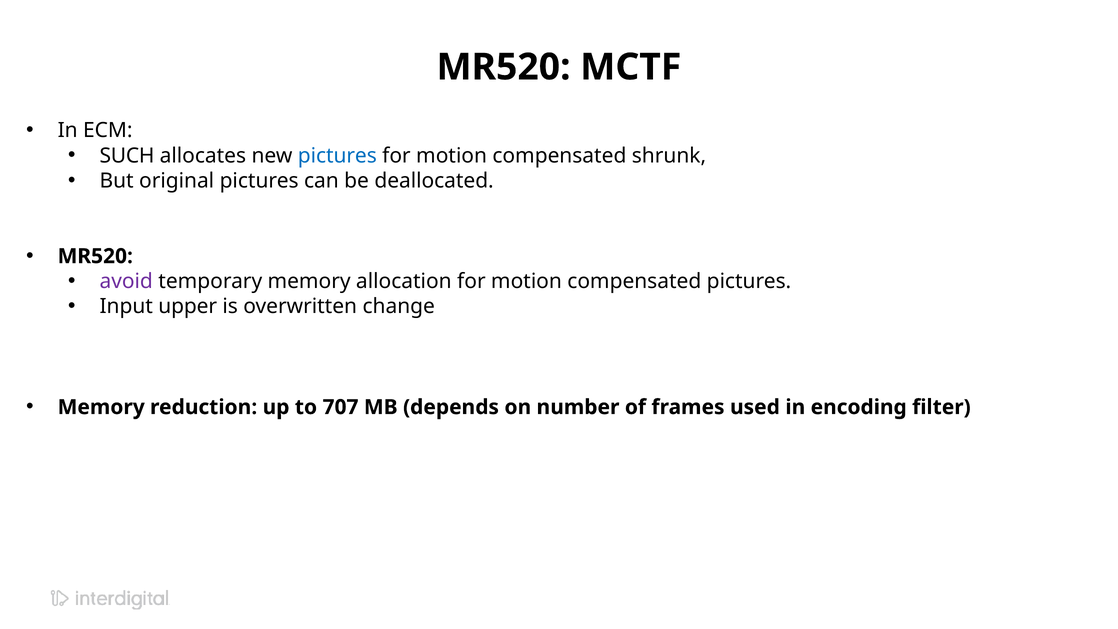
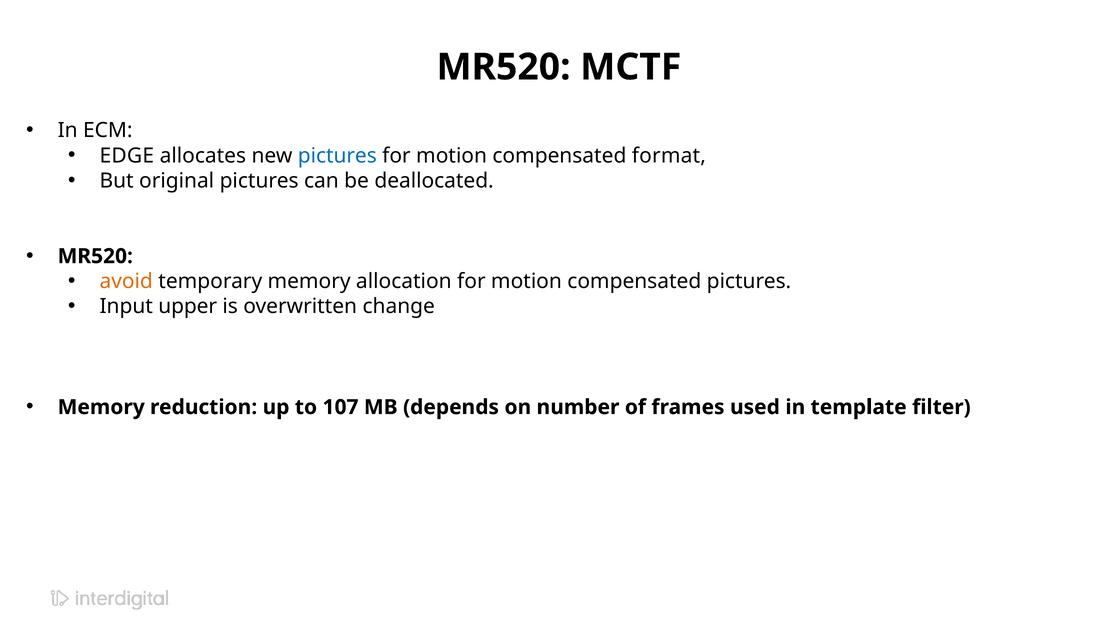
SUCH: SUCH -> EDGE (127, 156)
shrunk: shrunk -> format (669, 156)
avoid colour: purple -> orange (126, 281)
707: 707 -> 107 (341, 407)
encoding: encoding -> template (859, 407)
